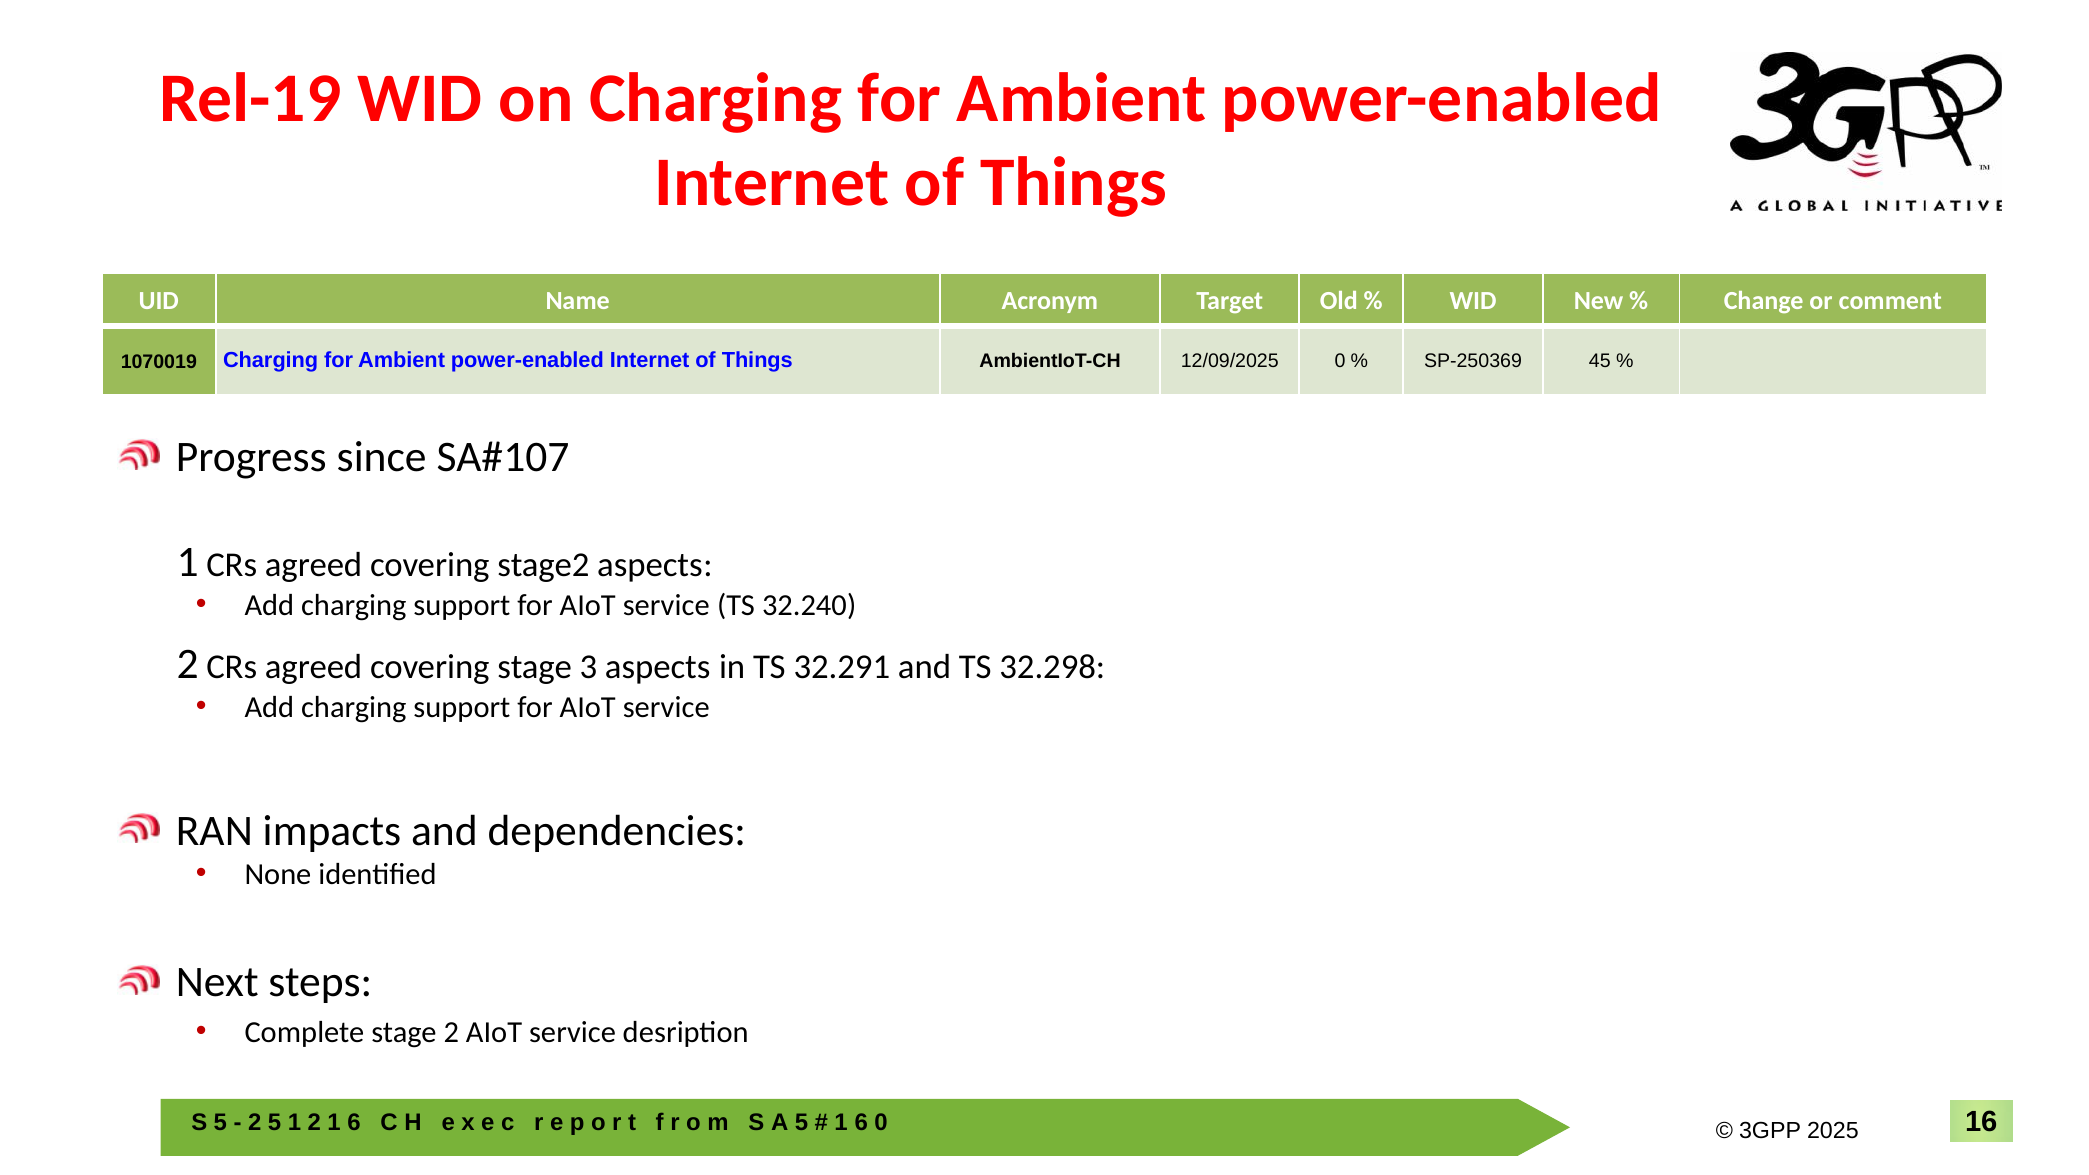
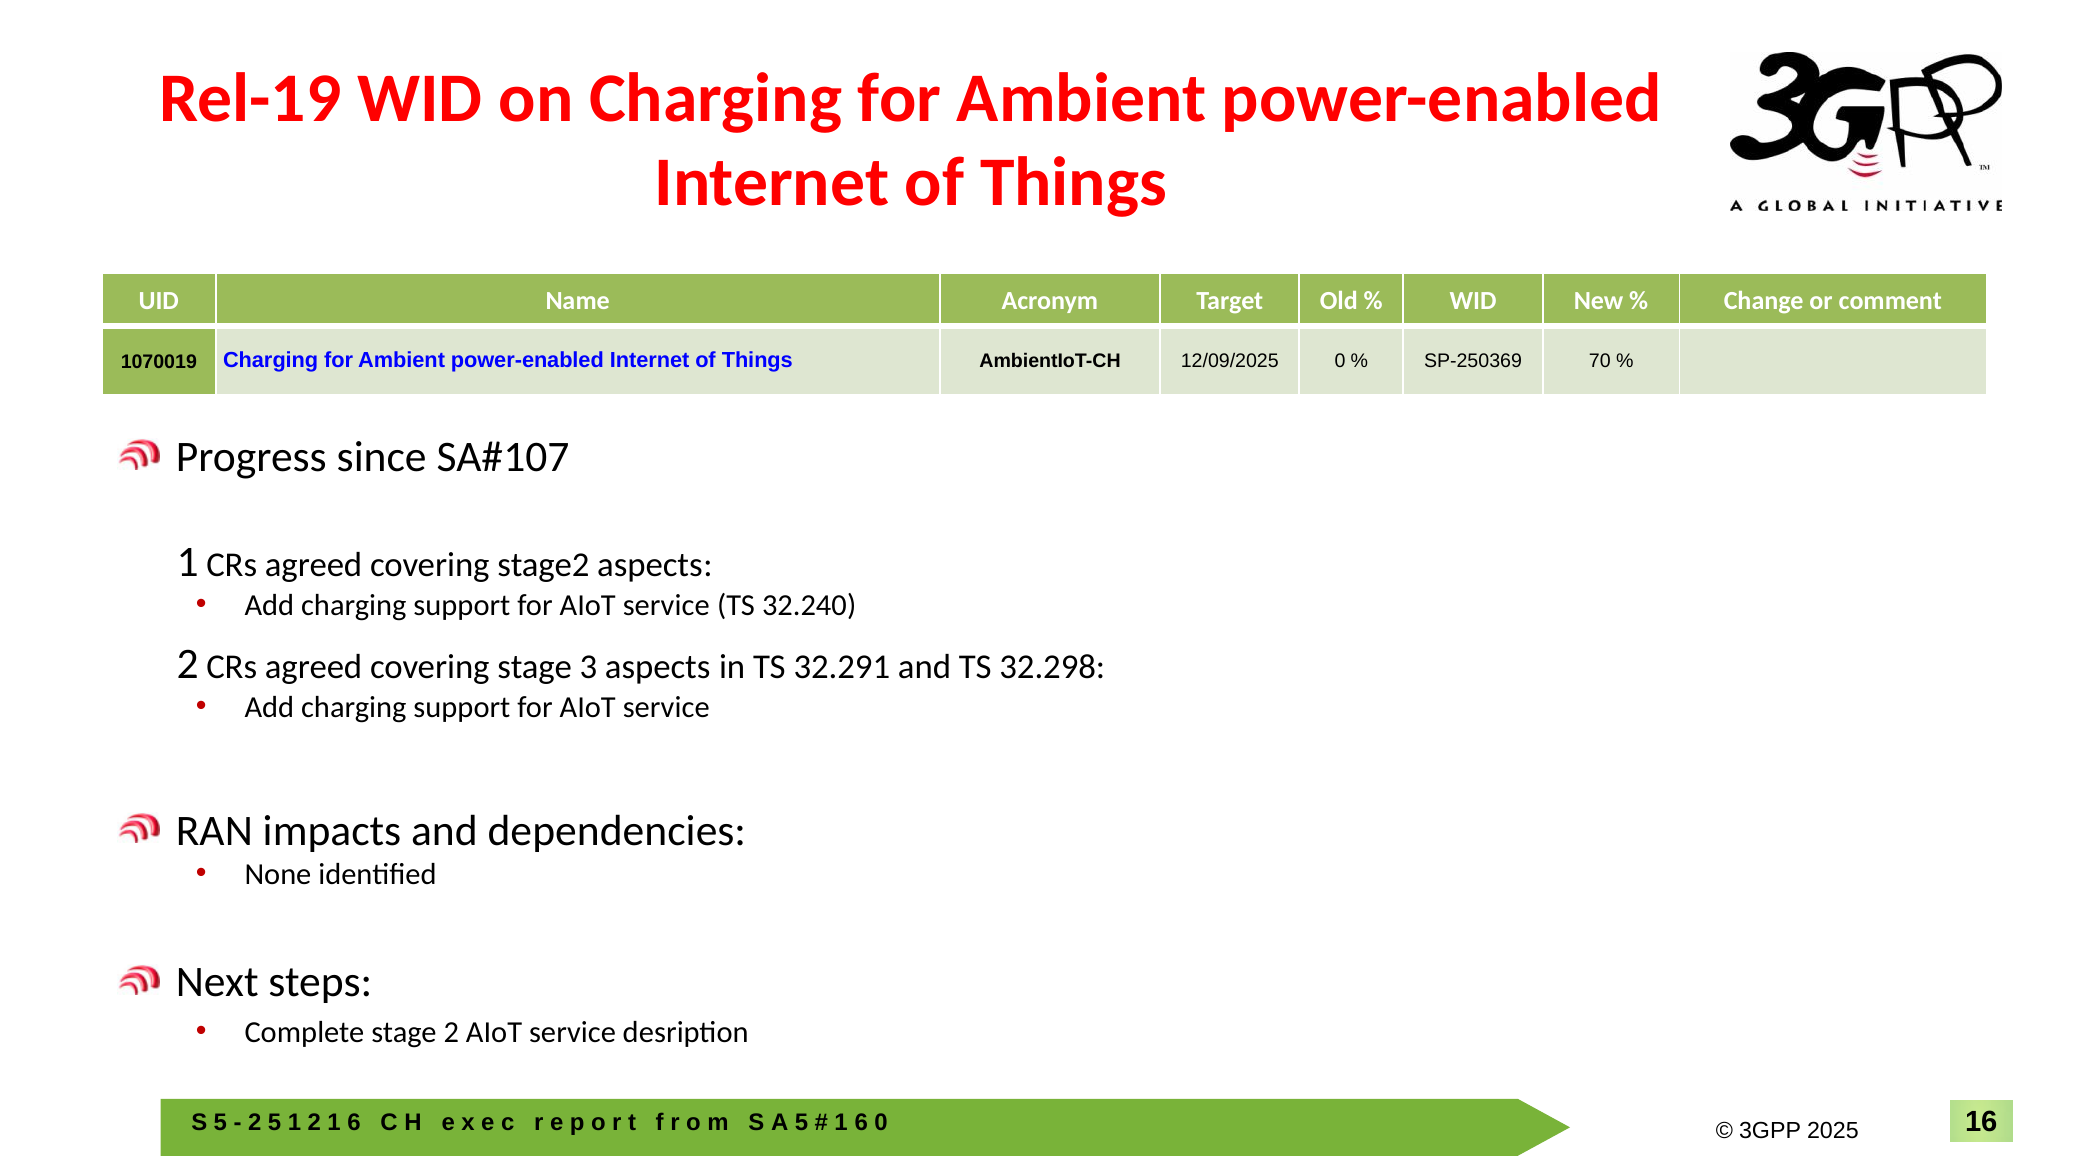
45: 45 -> 70 (1600, 361)
